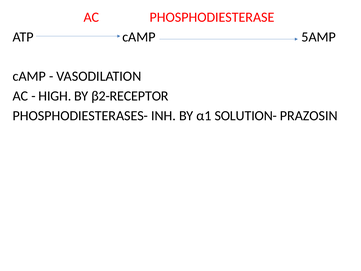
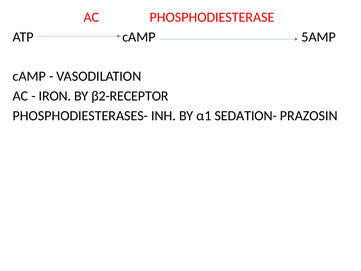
HIGH: HIGH -> IRON (55, 96)
SOLUTION-: SOLUTION- -> SEDATION- (246, 116)
